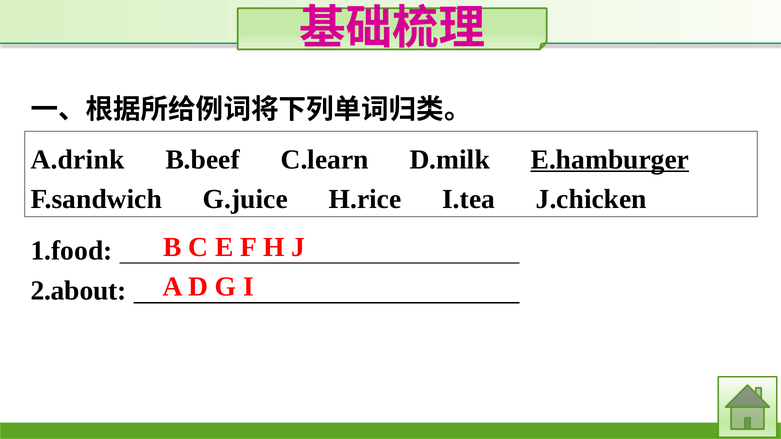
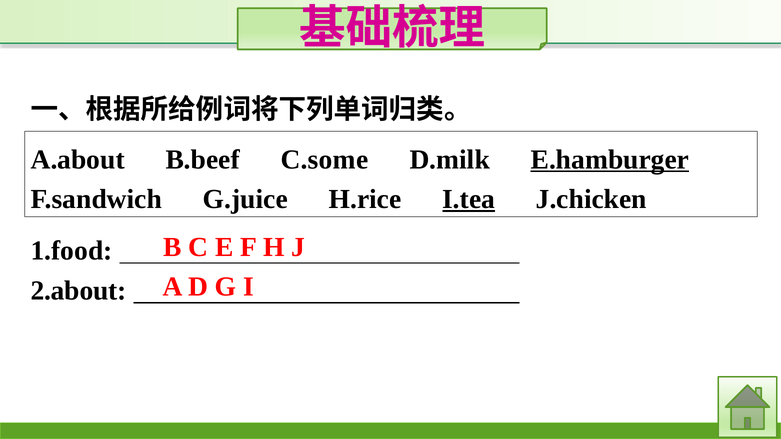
A.drink: A.drink -> A.about (78, 160)
C.learn: C.learn -> C.some (324, 160)
I.tea underline: none -> present (469, 199)
